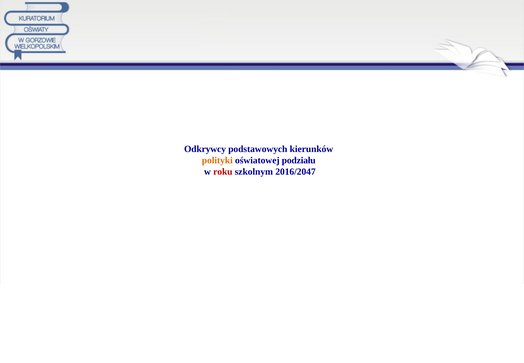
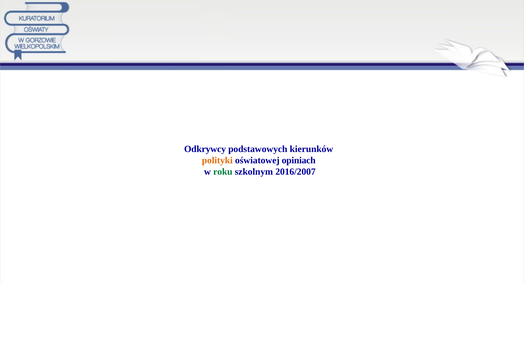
podziału: podziału -> opiniach (299, 160)
roku colour: red -> green (223, 172)
2016/2047: 2016/2047 -> 2016/2007 (296, 172)
